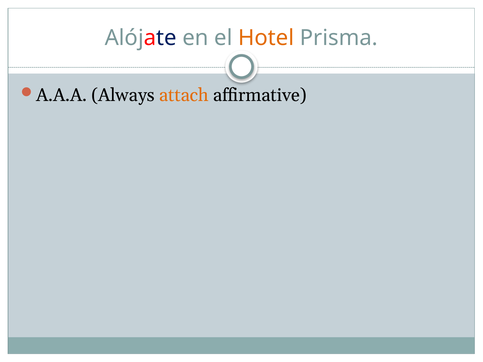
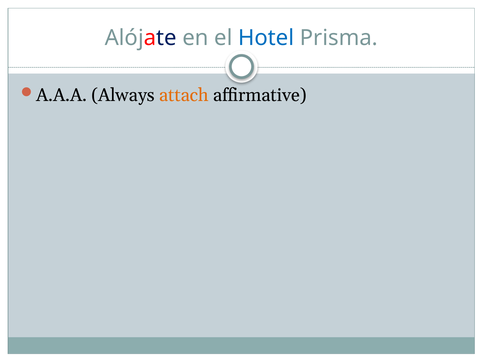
Hotel colour: orange -> blue (266, 38)
